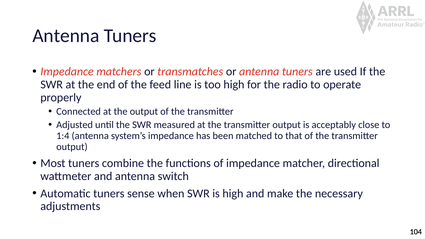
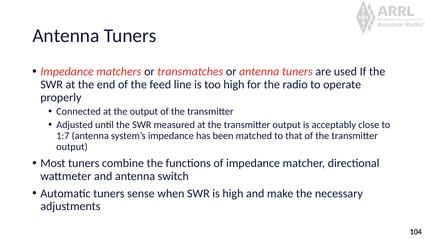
1:4: 1:4 -> 1:7 (63, 136)
